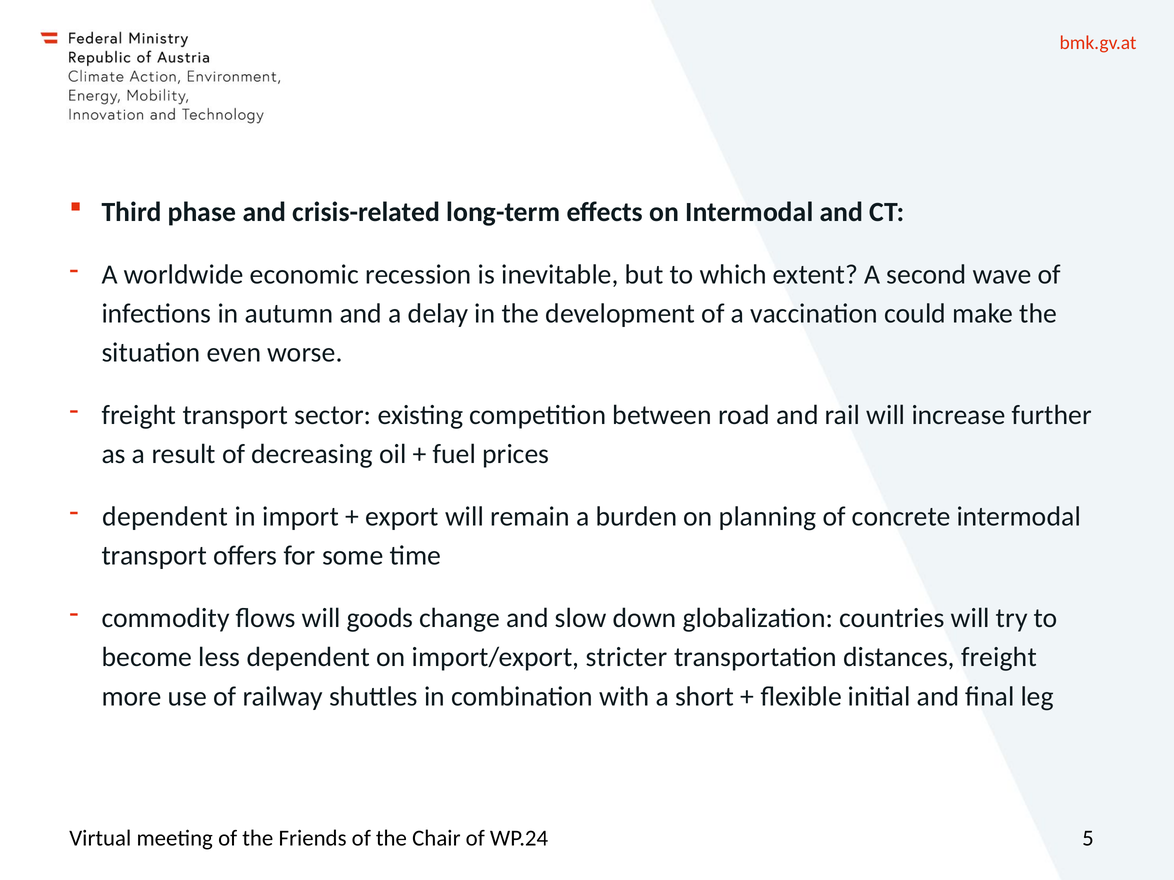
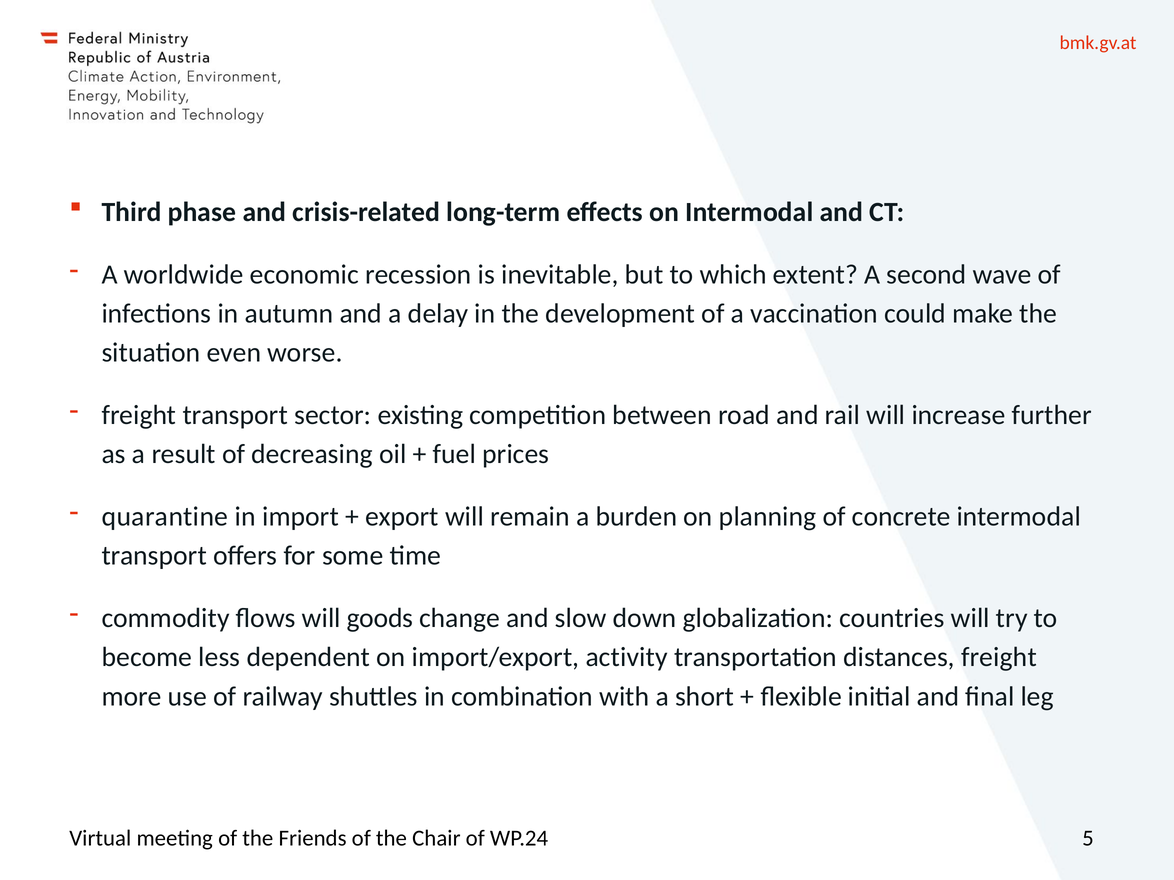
dependent: dependent -> quarantine (165, 517)
stricter: stricter -> activity (627, 658)
